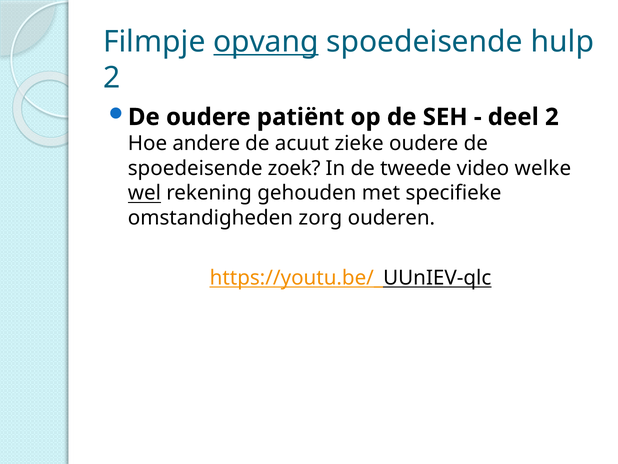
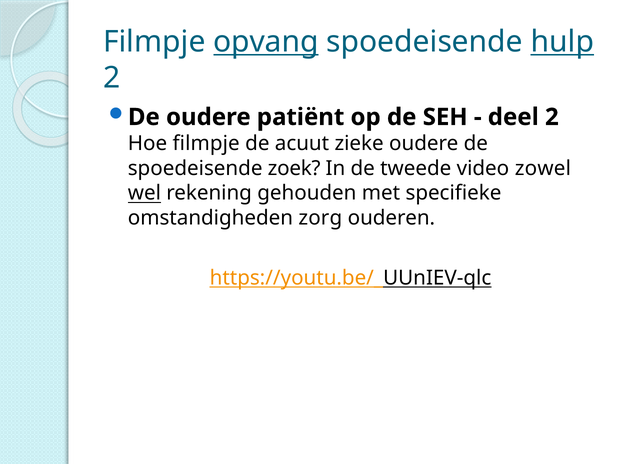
hulp underline: none -> present (562, 42)
Hoe andere: andere -> filmpje (206, 143)
welke: welke -> zowel (543, 168)
